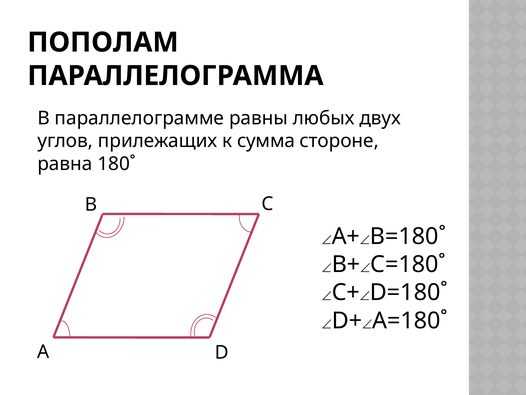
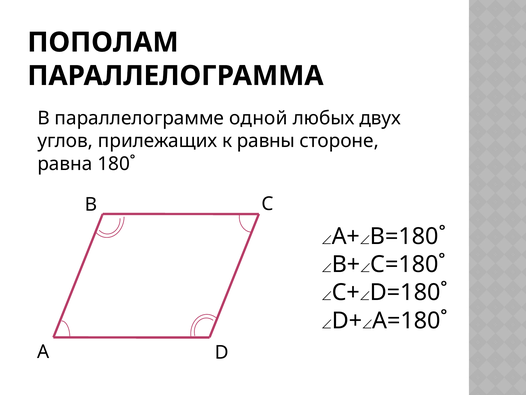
равны: равны -> одной (258, 118)
сумма: сумма -> равны (266, 141)
